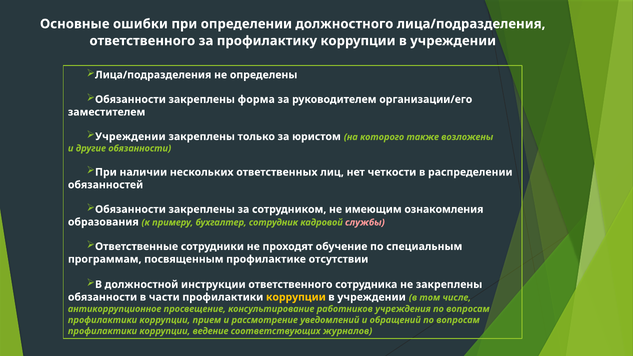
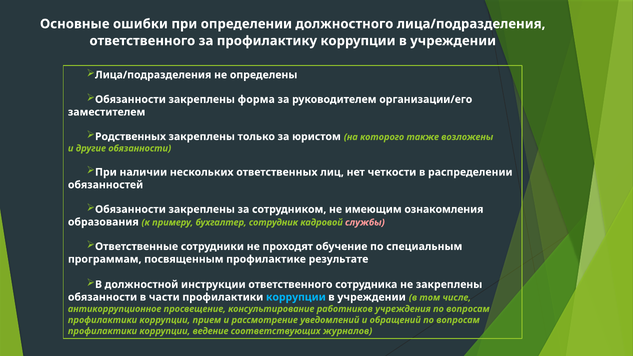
Учреждении: Учреждении -> Родственных (130, 137)
отсутствии: отсутствии -> результате (338, 259)
коррупции colour: yellow -> light blue (296, 297)
